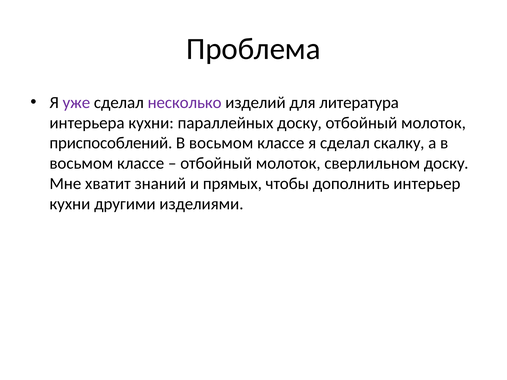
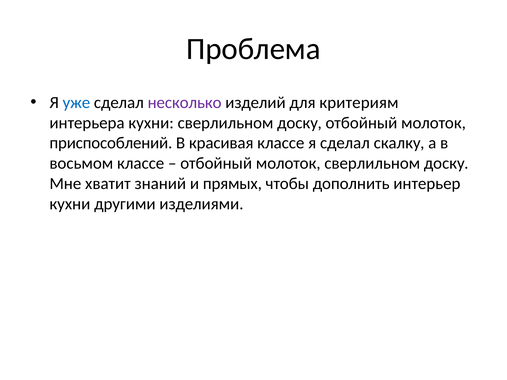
уже colour: purple -> blue (76, 103)
литература: литература -> критериям (359, 103)
кухни параллейных: параллейных -> сверлильном (226, 123)
восьмом: восьмом -> красивая (221, 143)
